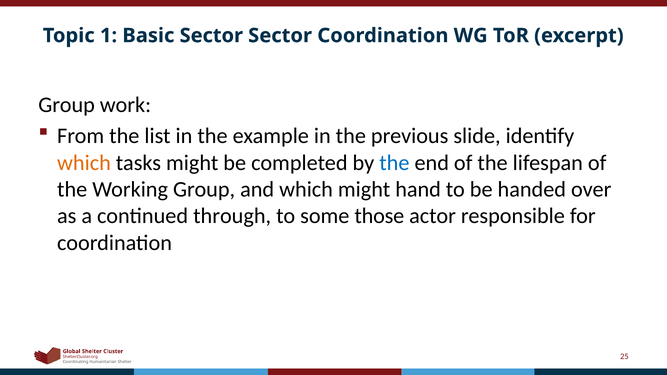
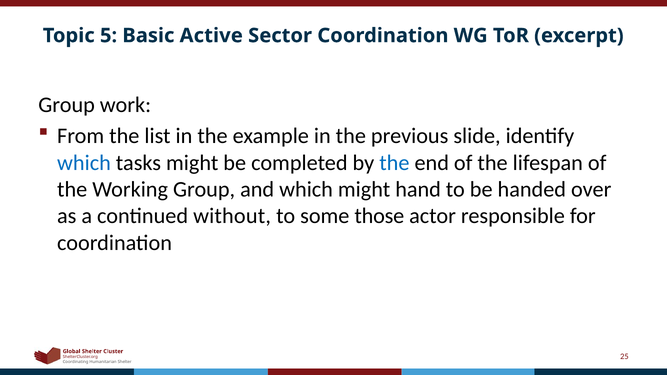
1: 1 -> 5 (109, 36)
Basic Sector: Sector -> Active (211, 36)
which colour: orange -> blue (84, 163)
through: through -> without (232, 216)
